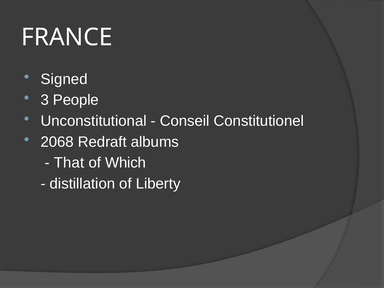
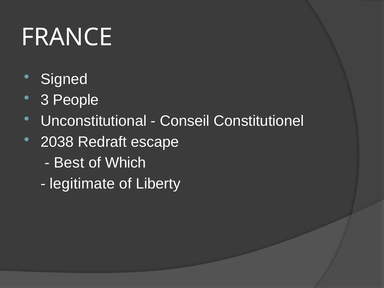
2068: 2068 -> 2038 (57, 142)
albums: albums -> escape (155, 142)
That: That -> Best (69, 163)
distillation: distillation -> legitimate (82, 184)
